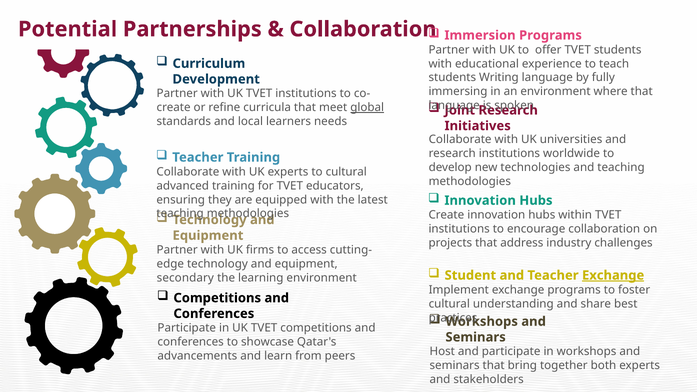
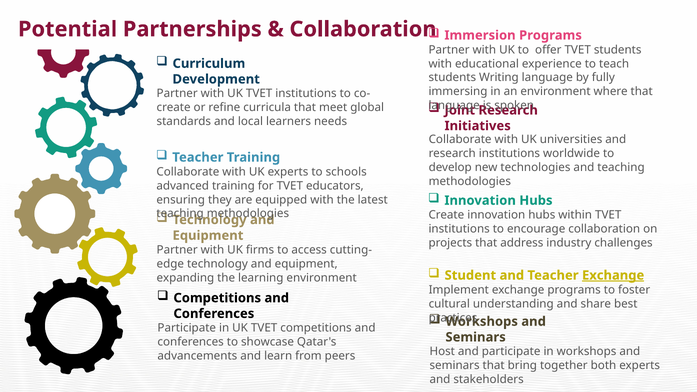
global underline: present -> none (367, 108)
to cultural: cultural -> schools (346, 172)
secondary: secondary -> expanding (185, 278)
